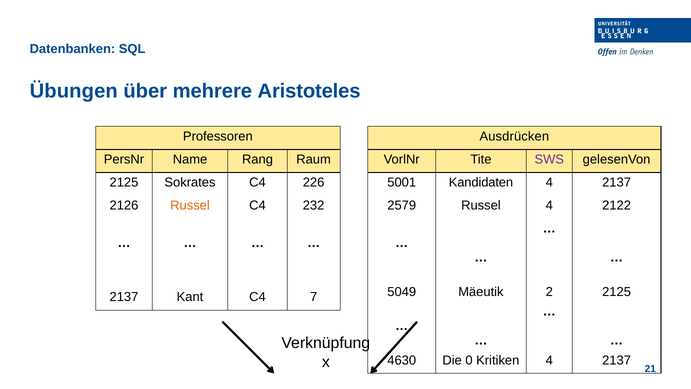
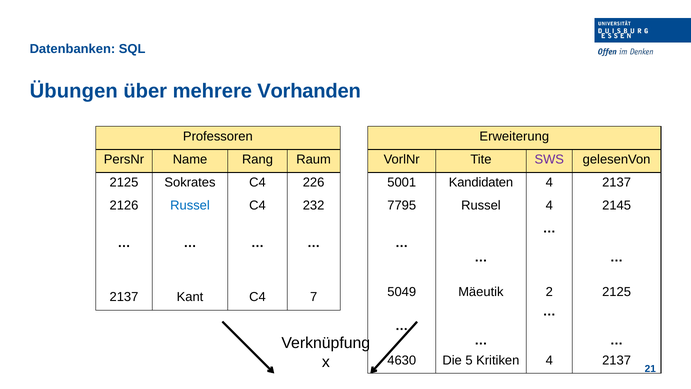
Aristoteles: Aristoteles -> Vorhanden (309, 91)
Ausdrücken: Ausdrücken -> Erweiterung (514, 136)
Russel colour: orange -> blue (190, 205)
2579: 2579 -> 7795 (402, 205)
2122: 2122 -> 2145 (617, 205)
0: 0 -> 5 (469, 360)
